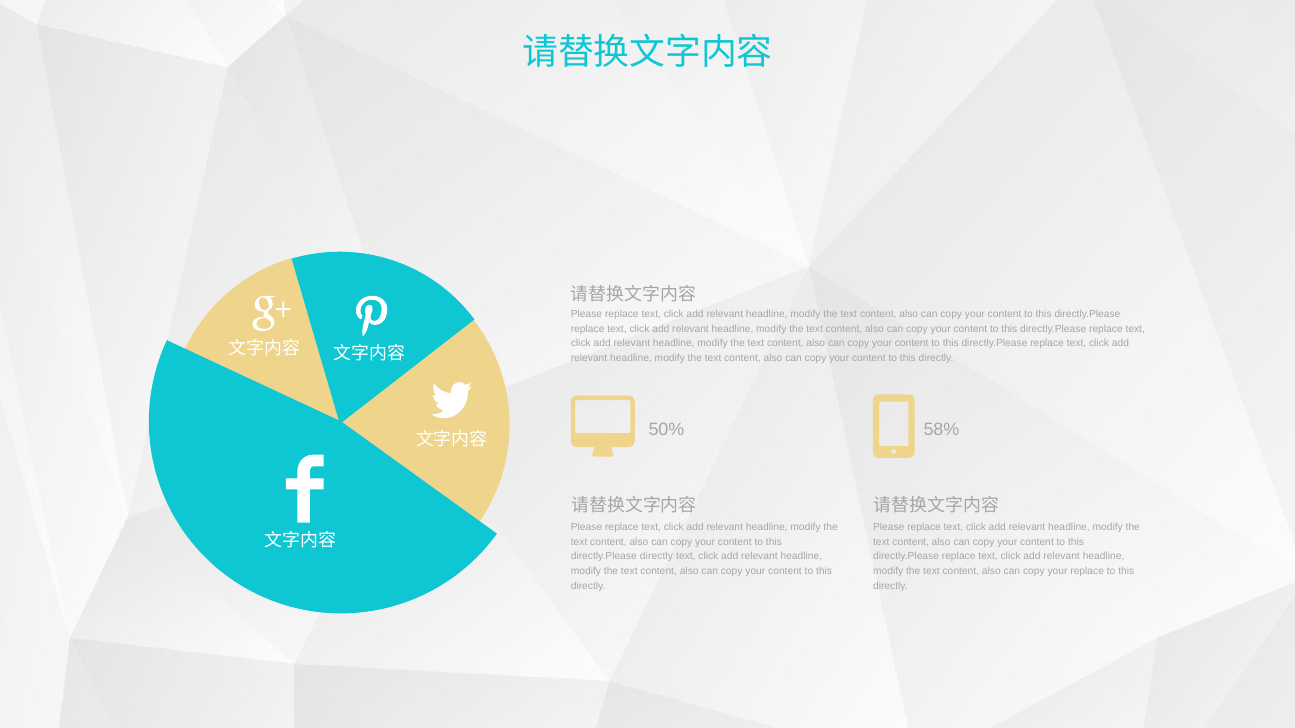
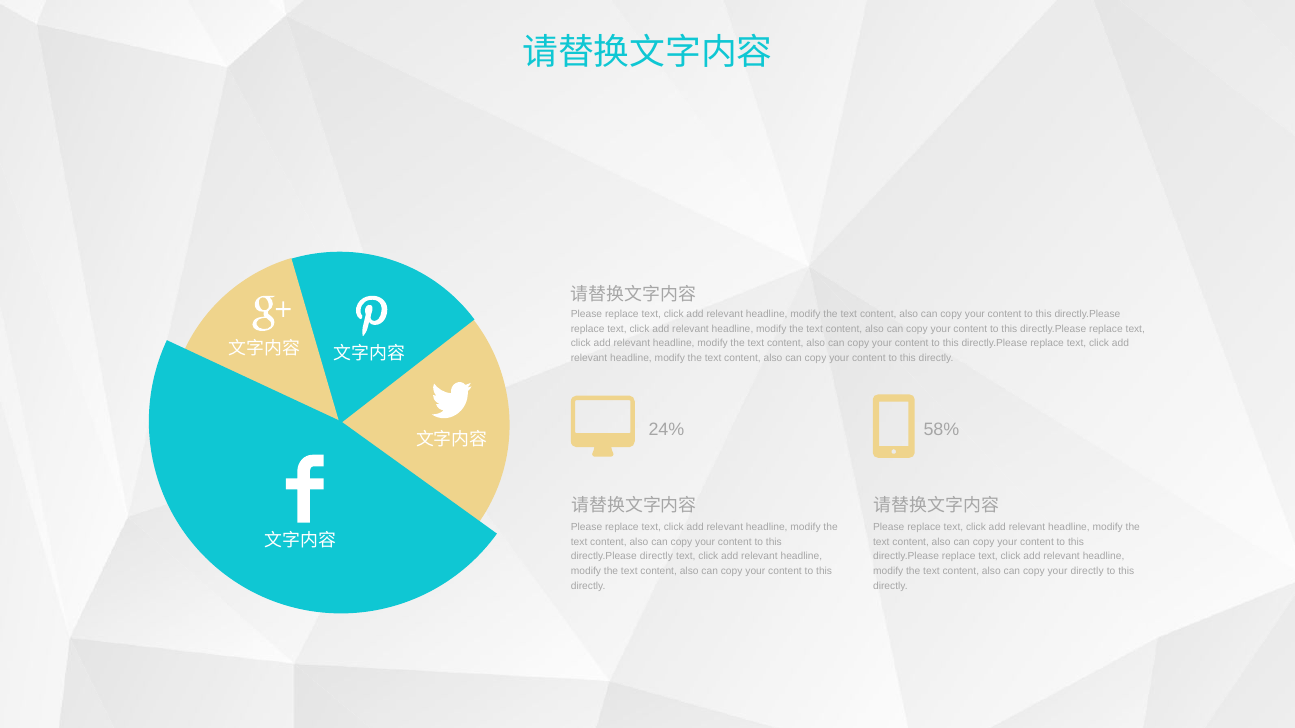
50%: 50% -> 24% (666, 430)
your replace: replace -> directly (1087, 572)
